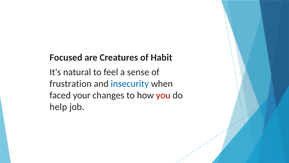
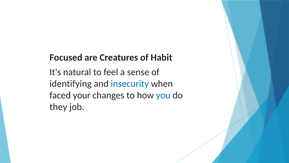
frustration: frustration -> identifying (71, 83)
you colour: red -> blue (163, 95)
help: help -> they (58, 107)
